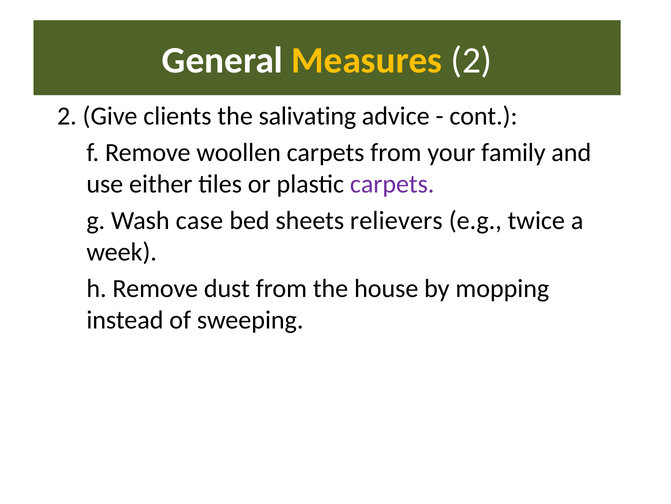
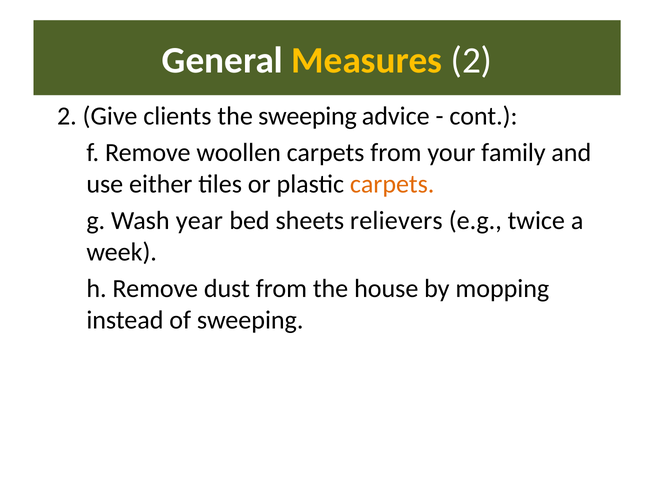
the salivating: salivating -> sweeping (307, 116)
carpets colour: purple -> orange (392, 184)
case: case -> year (199, 220)
